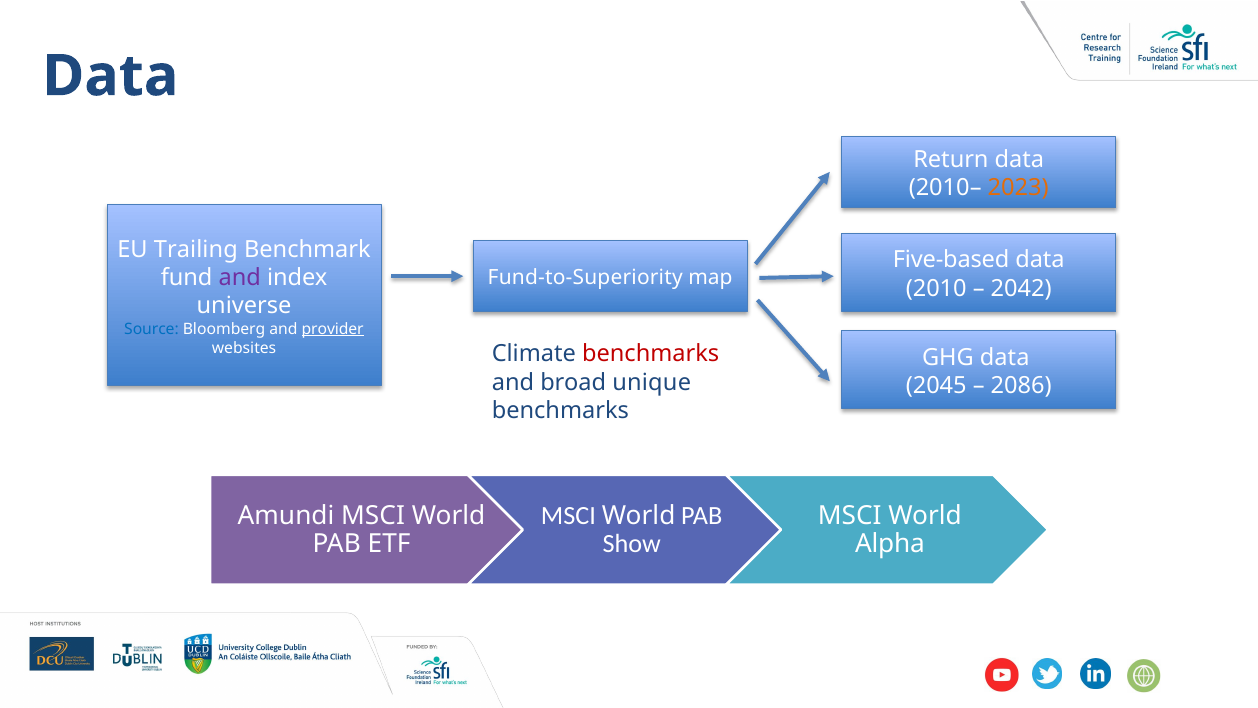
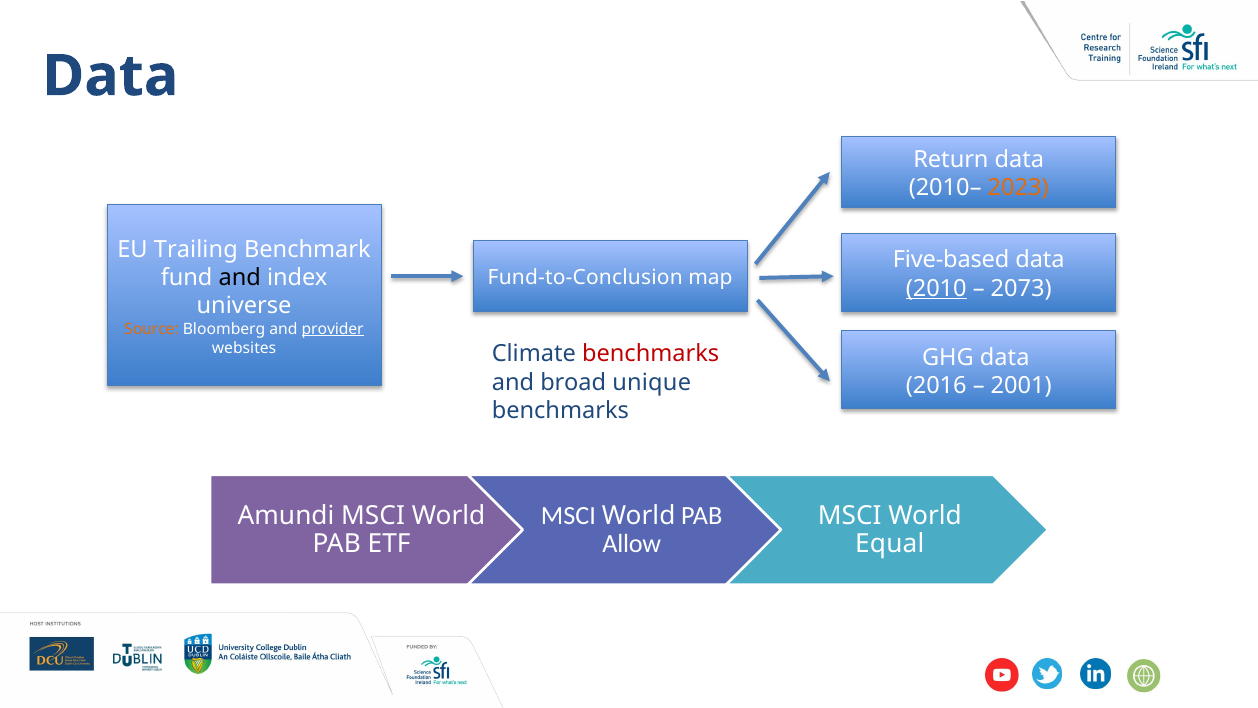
and colour: purple -> black (240, 278)
Fund-to-Superiority: Fund-to-Superiority -> Fund-to-Conclusion (585, 277)
2010 underline: none -> present (936, 288)
2042: 2042 -> 2073 (1021, 288)
Source colour: blue -> orange (151, 329)
2045: 2045 -> 2016 (936, 385)
2086: 2086 -> 2001 (1021, 385)
Show: Show -> Allow (632, 543)
Alpha: Alpha -> Equal (890, 543)
